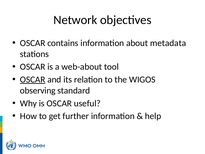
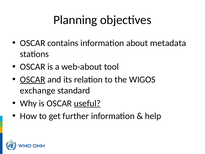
Network: Network -> Planning (75, 20)
observing: observing -> exchange (38, 90)
useful underline: none -> present (87, 103)
